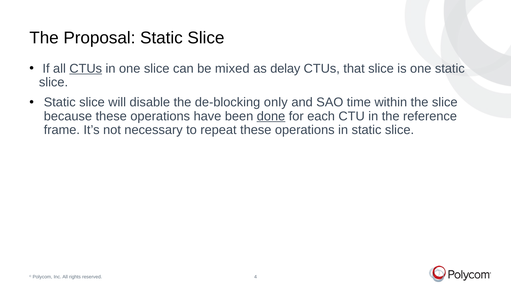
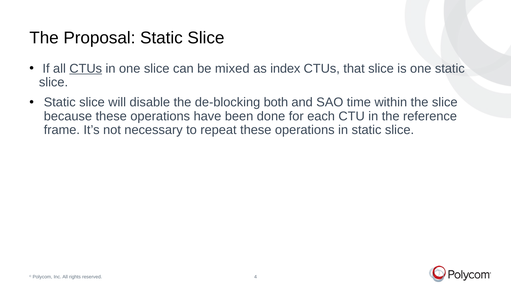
delay: delay -> index (285, 69)
only: only -> both (276, 103)
done underline: present -> none (271, 116)
